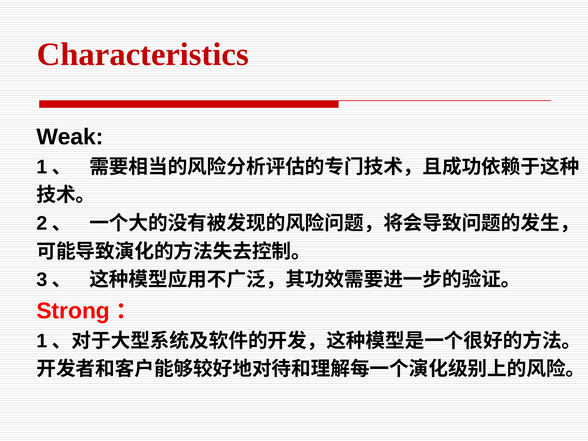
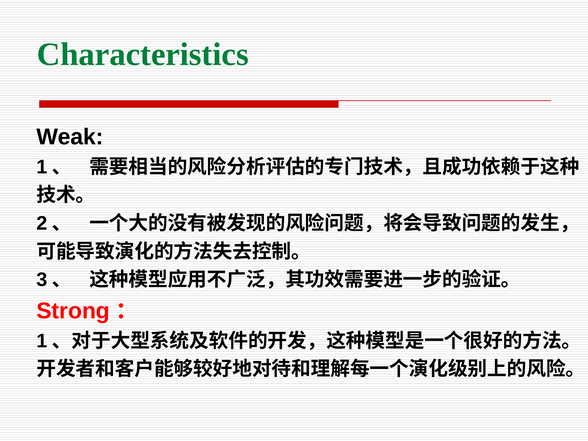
Characteristics colour: red -> green (143, 54)
